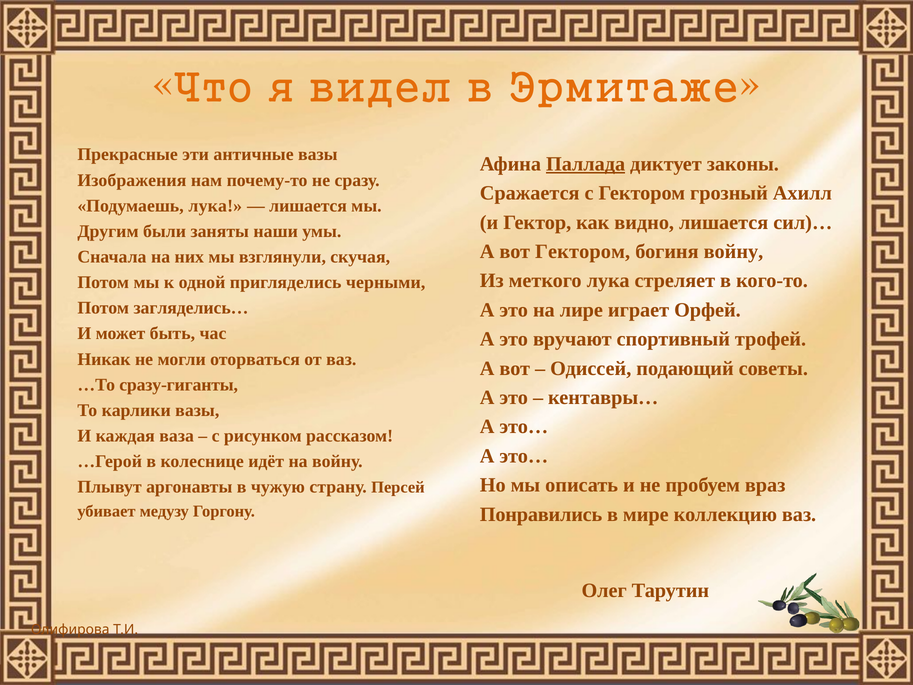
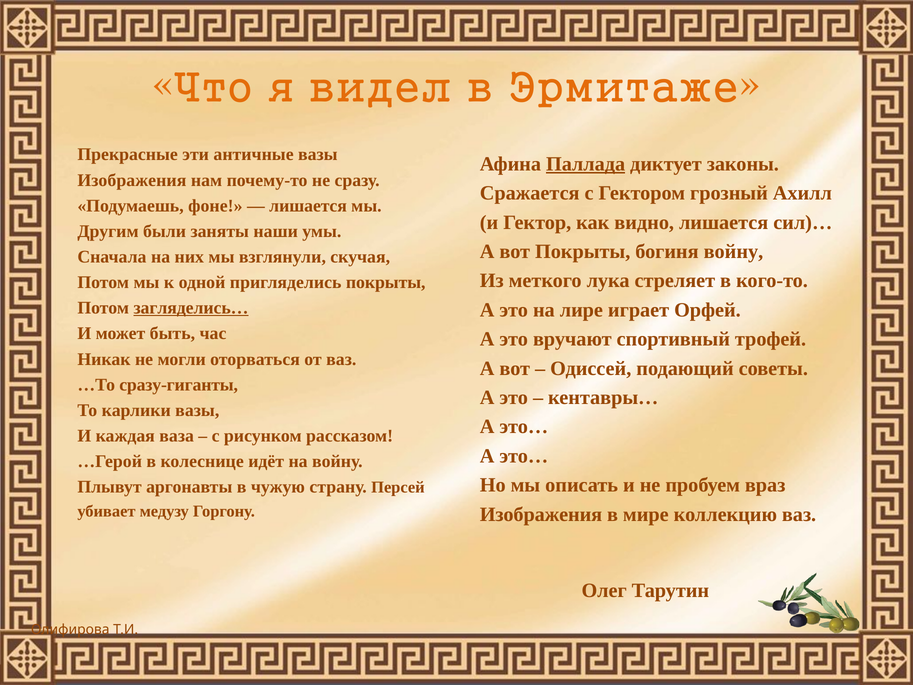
Подумаешь лука: лука -> фоне (215, 206)
вот Гектором: Гектором -> Покрыты (583, 252)
пригляделись черными: черными -> покрыты (386, 282)
загляделись… underline: none -> present (191, 308)
Понравились: Понравились -> Изображения (541, 514)
